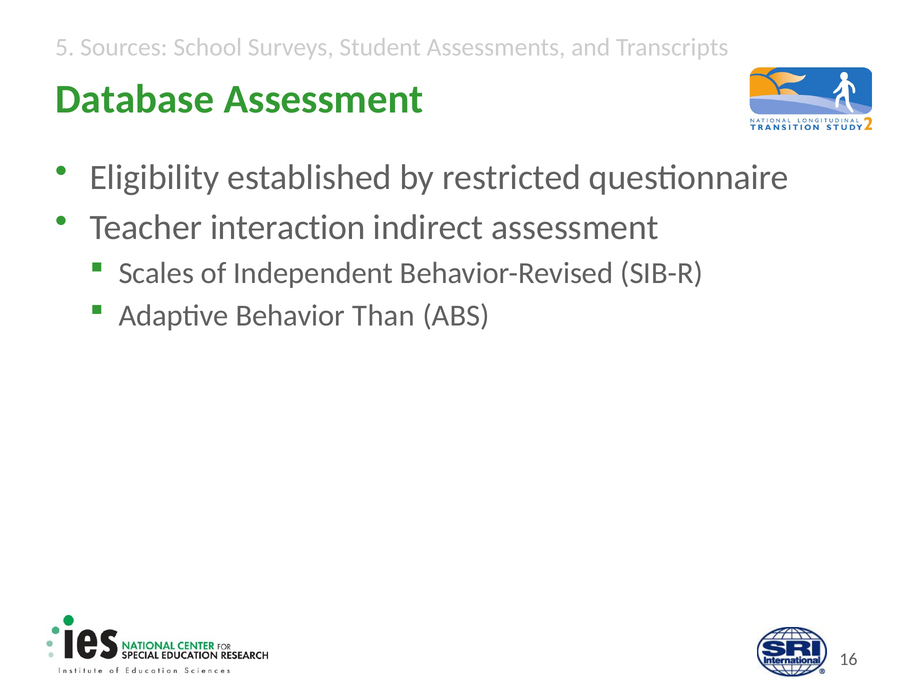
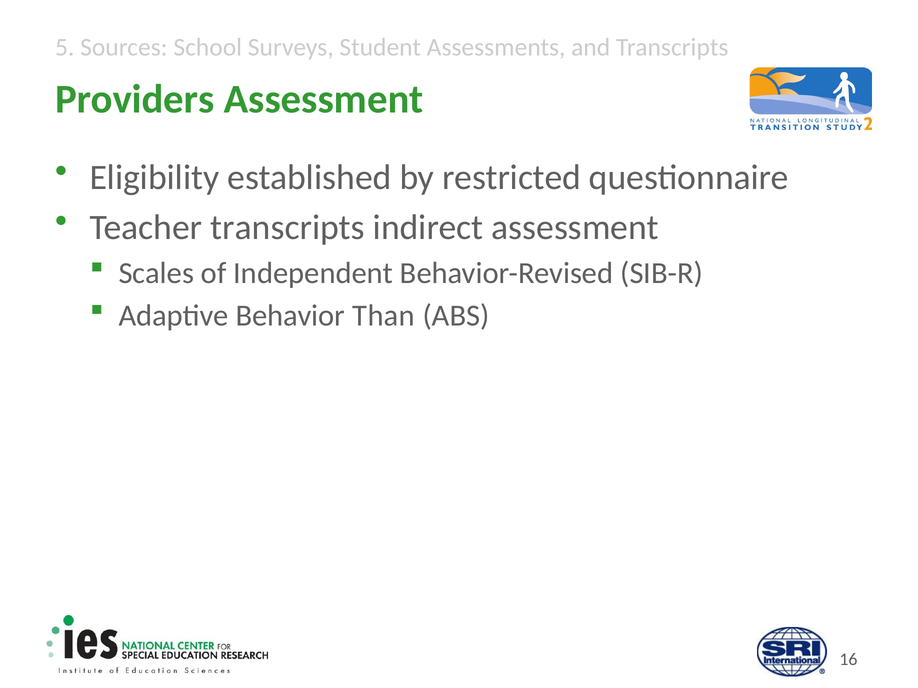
Database: Database -> Providers (135, 100)
Teacher interaction: interaction -> transcripts (288, 228)
